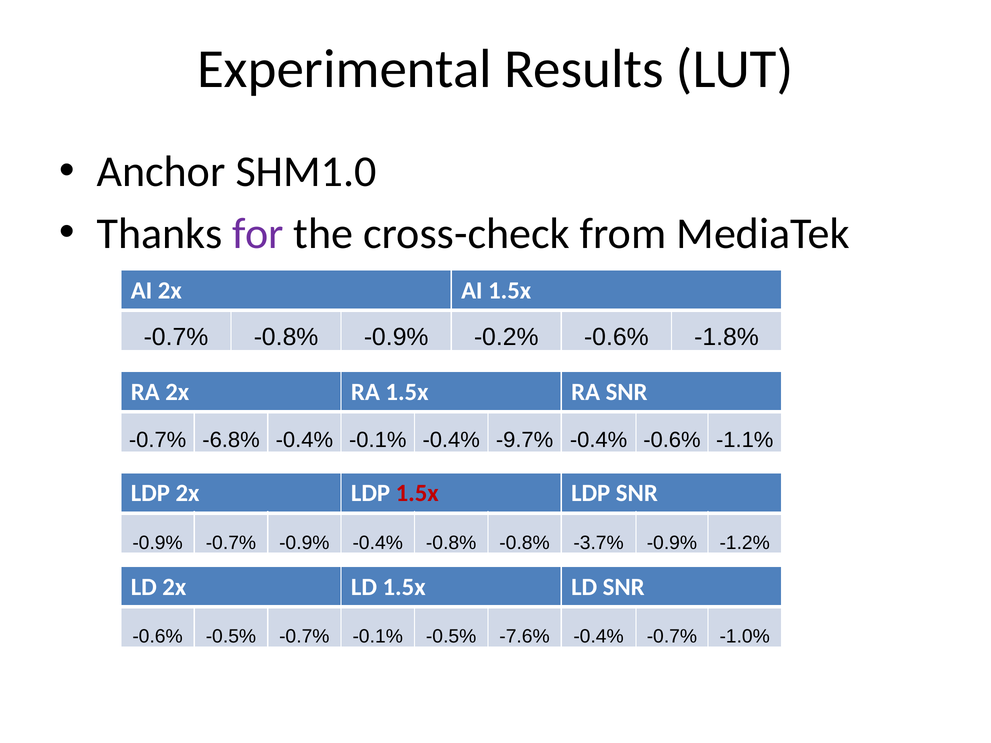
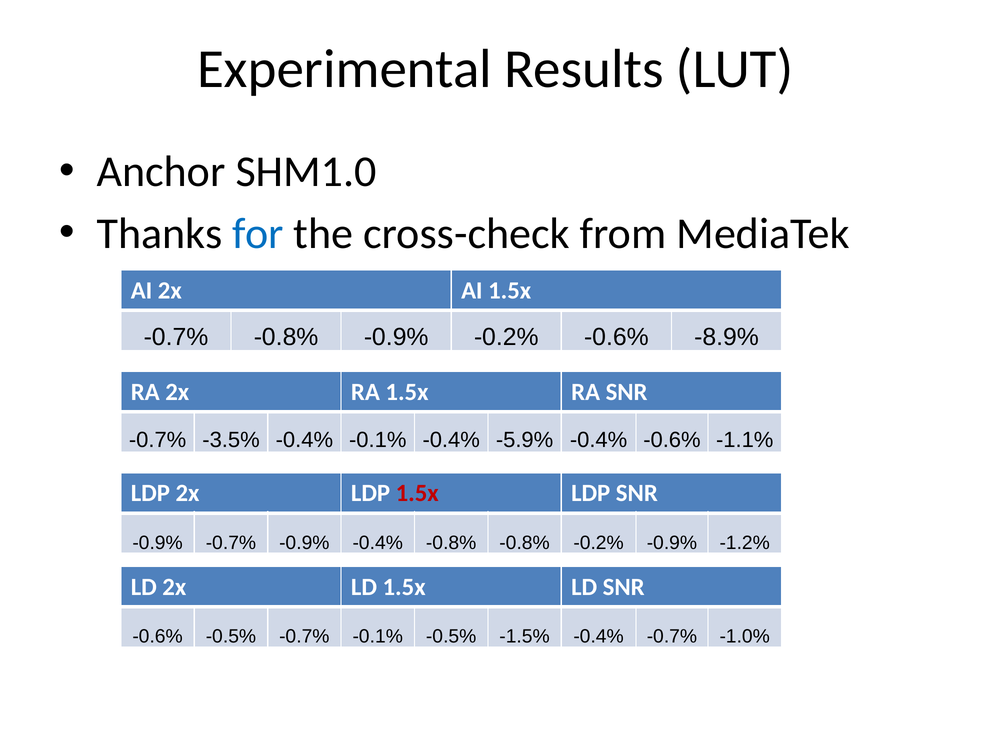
for colour: purple -> blue (258, 234)
-1.8%: -1.8% -> -8.9% (727, 337)
-6.8%: -6.8% -> -3.5% (231, 440)
-9.7%: -9.7% -> -5.9% (525, 440)
-0.8% -3.7%: -3.7% -> -0.2% (599, 543)
-7.6%: -7.6% -> -1.5% (525, 637)
